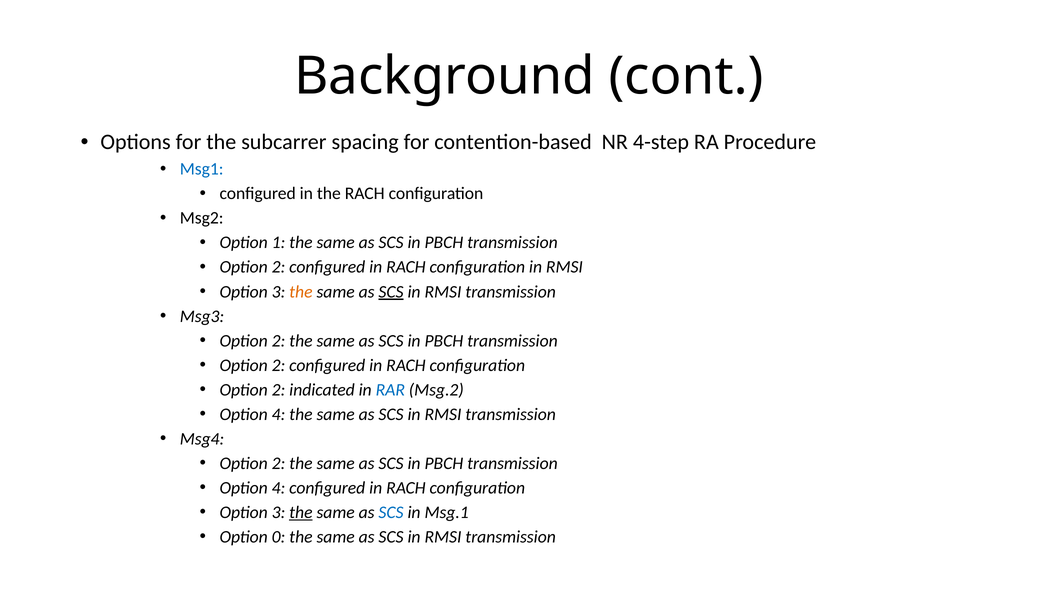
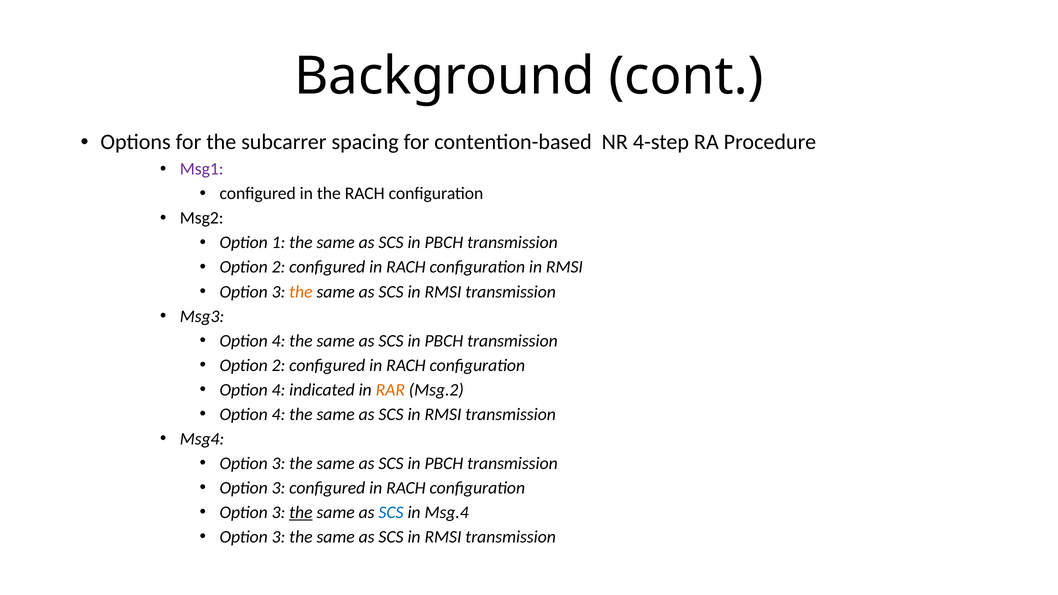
Msg1 colour: blue -> purple (202, 169)
SCS underline: present -> none (391, 292)
2: 2 -> 4 (279, 341)
2: 2 -> 4 (279, 390)
RAR colour: blue -> orange (390, 390)
2: 2 -> 3 (279, 463)
4: 4 -> 3 (279, 488)
Msg.1: Msg.1 -> Msg.4 (447, 512)
0: 0 -> 3 (279, 537)
